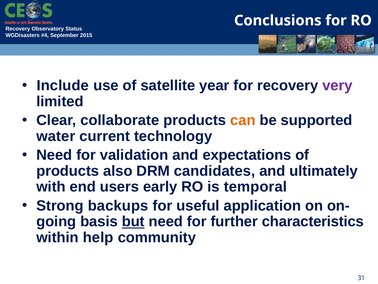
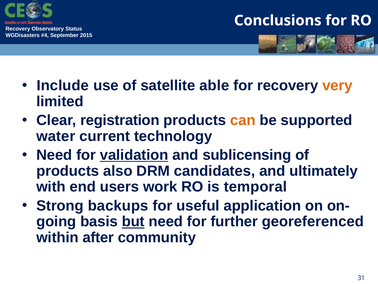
year: year -> able (214, 85)
very colour: purple -> orange (337, 85)
collaborate: collaborate -> registration (120, 120)
validation underline: none -> present (134, 155)
expectations: expectations -> sublicensing (247, 155)
early: early -> work (160, 187)
characteristics: characteristics -> georeferenced (313, 221)
help: help -> after (98, 237)
